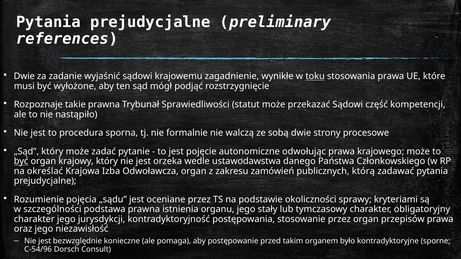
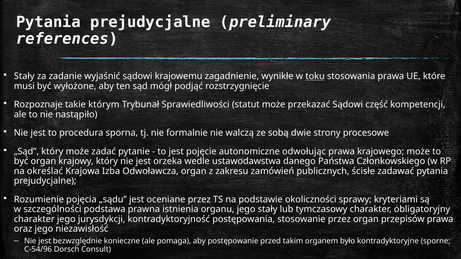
Dwie: Dwie -> Stały (24, 76)
takie prawna: prawna -> którym (104, 105)
być underline: present -> none (21, 161)
którą: którą -> ścisłe (363, 171)
